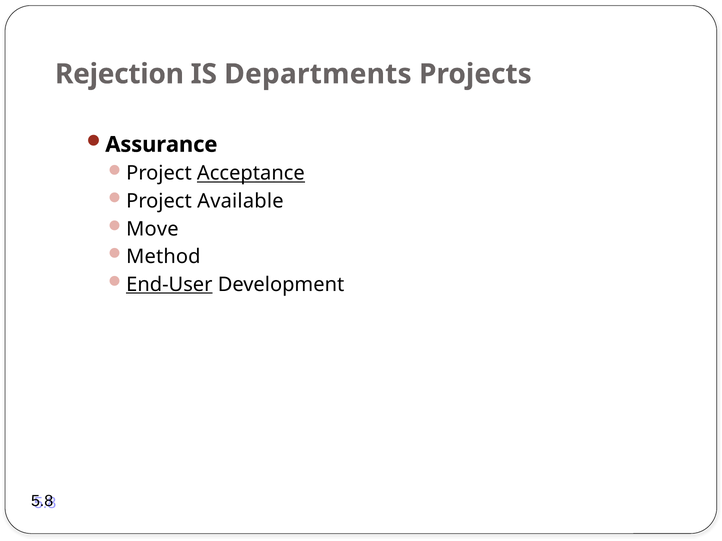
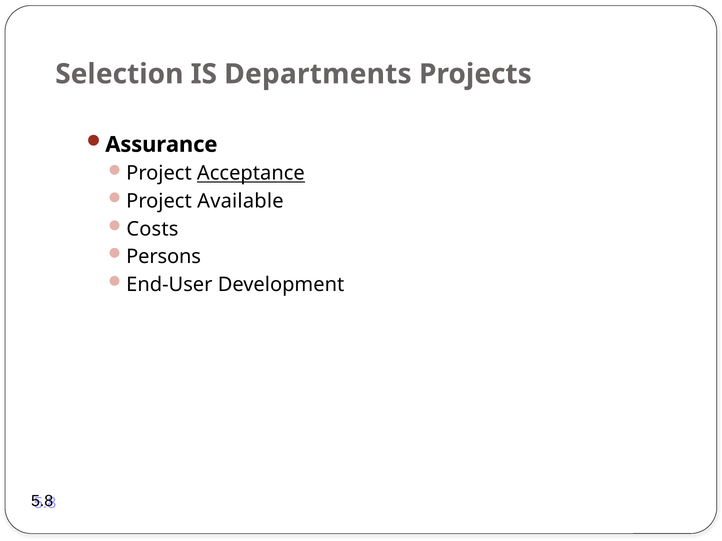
Rejection: Rejection -> Selection (119, 74)
Move: Move -> Costs (152, 229)
Method: Method -> Persons (164, 257)
End-User underline: present -> none (169, 285)
